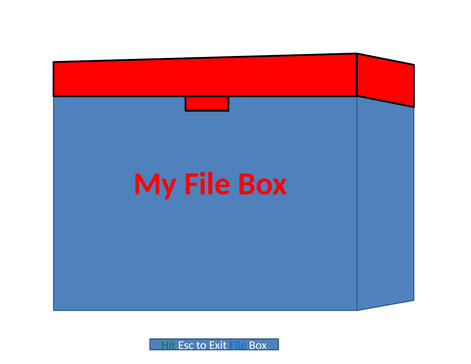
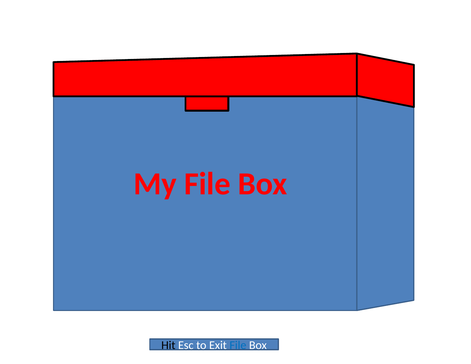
Hit colour: green -> black (168, 345)
